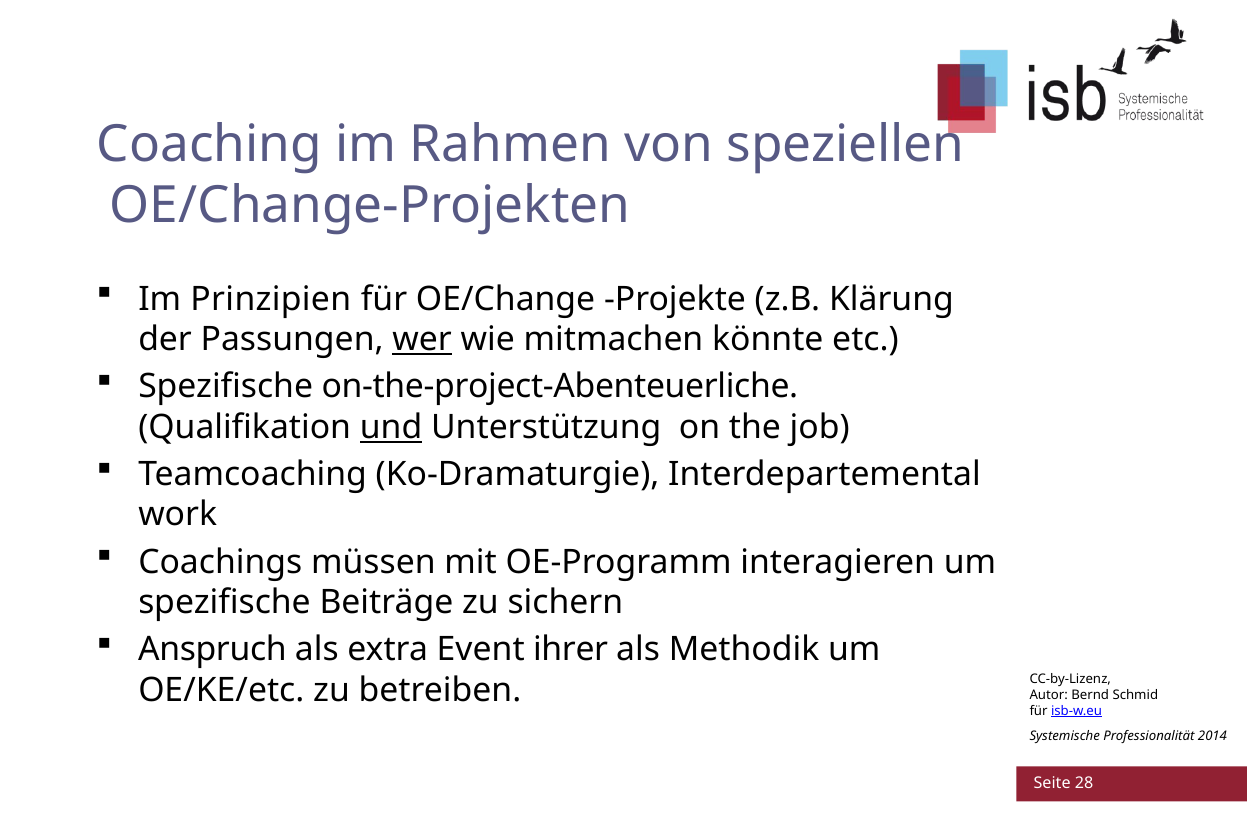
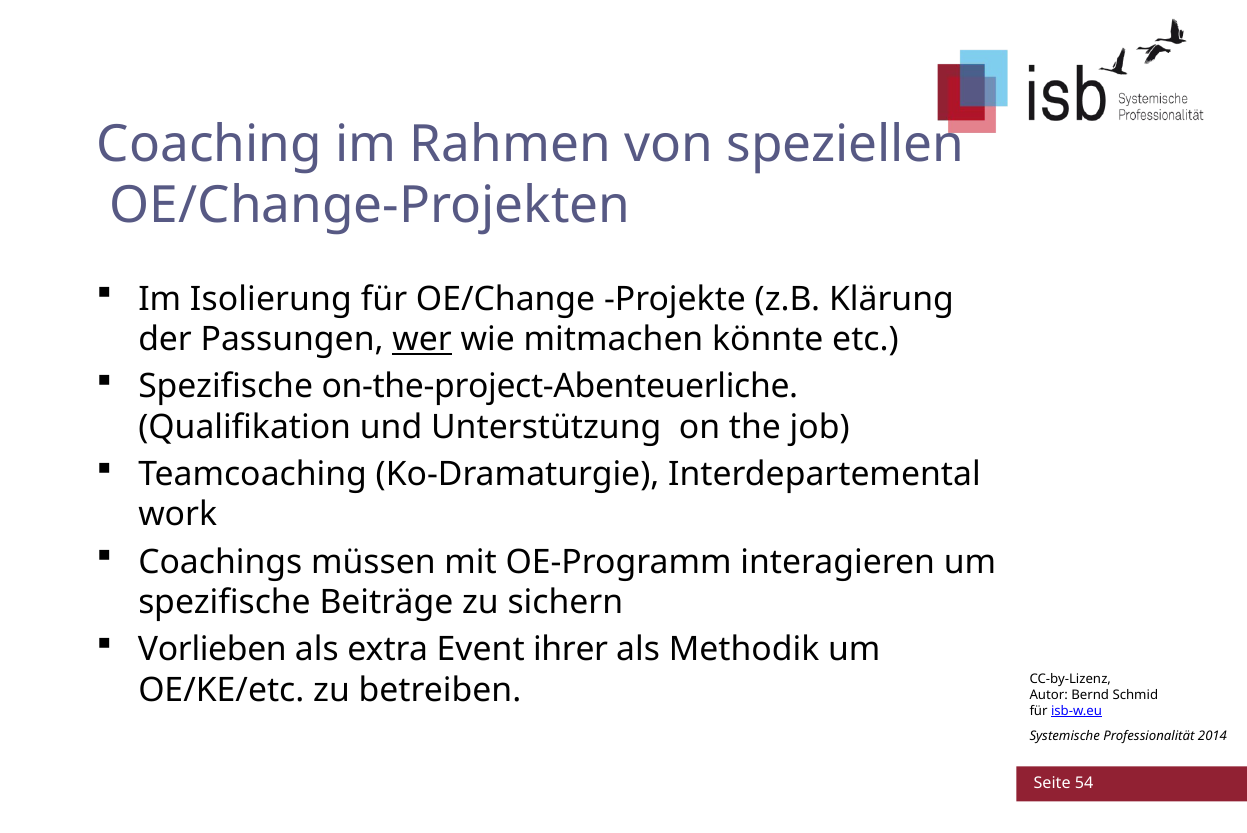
Prinzipien: Prinzipien -> Isolierung (271, 299)
und underline: present -> none (391, 427)
Anspruch: Anspruch -> Vorlieben (212, 650)
28: 28 -> 54 (1084, 784)
